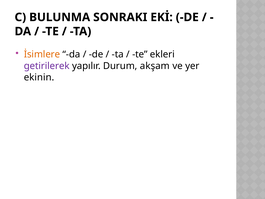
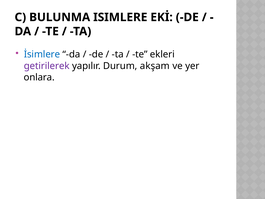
SONRAKI: SONRAKI -> ISIMLERE (120, 17)
İsimlere colour: orange -> blue (42, 54)
ekinin: ekinin -> onlara (39, 77)
